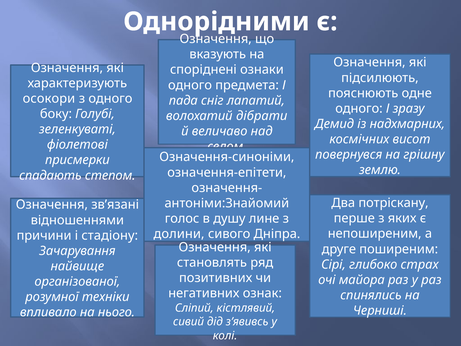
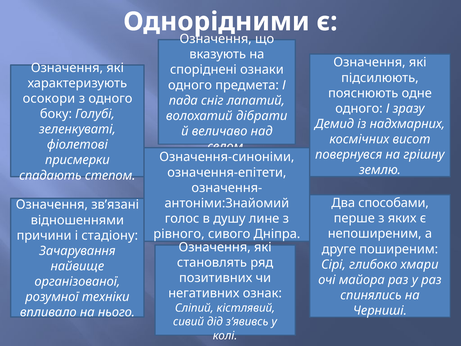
потріскану: потріскану -> способами (394, 203)
долини: долини -> рівного (179, 234)
страх: страх -> хмари (420, 264)
